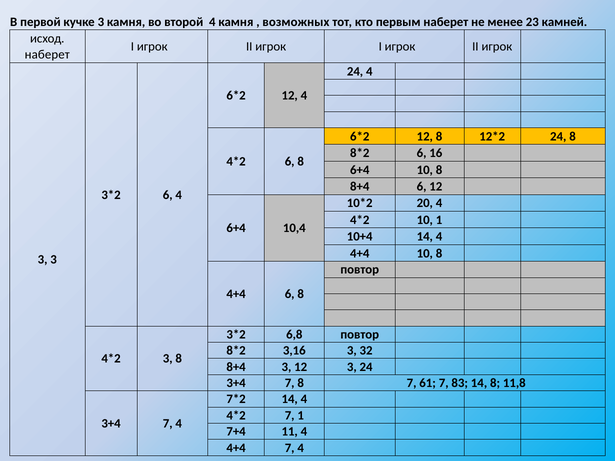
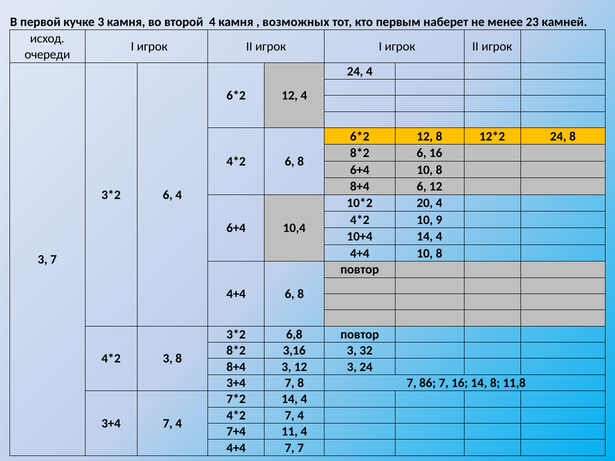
наберет: наберет -> очереди (47, 54)
10 1: 1 -> 9 (439, 220)
3 3: 3 -> 7 (54, 260)
61: 61 -> 86 (428, 383)
7 83: 83 -> 16 (460, 383)
1: 1 -> 4 (301, 416)
4+4 7 4: 4 -> 7 (301, 448)
